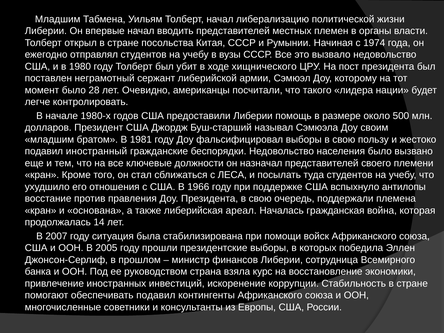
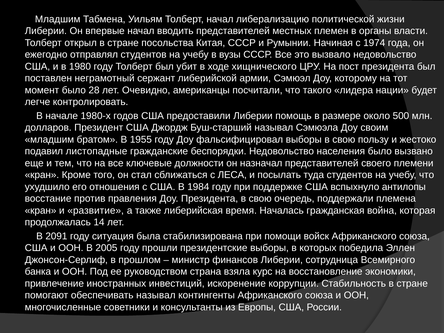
1981: 1981 -> 1955 (141, 140)
иностранный: иностранный -> листопадные (97, 151)
1966: 1966 -> 1984 (198, 187)
основана: основана -> развитие (96, 211)
ареал: ареал -> время (241, 211)
2007: 2007 -> 2091 (56, 236)
обеспечивать подавил: подавил -> называл (156, 295)
